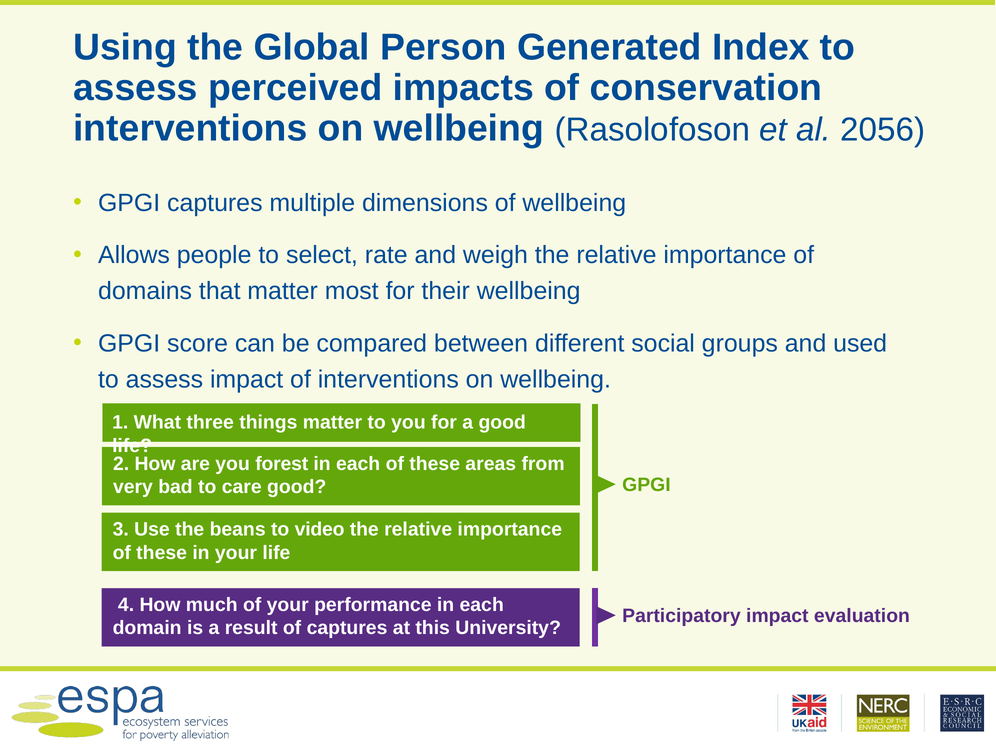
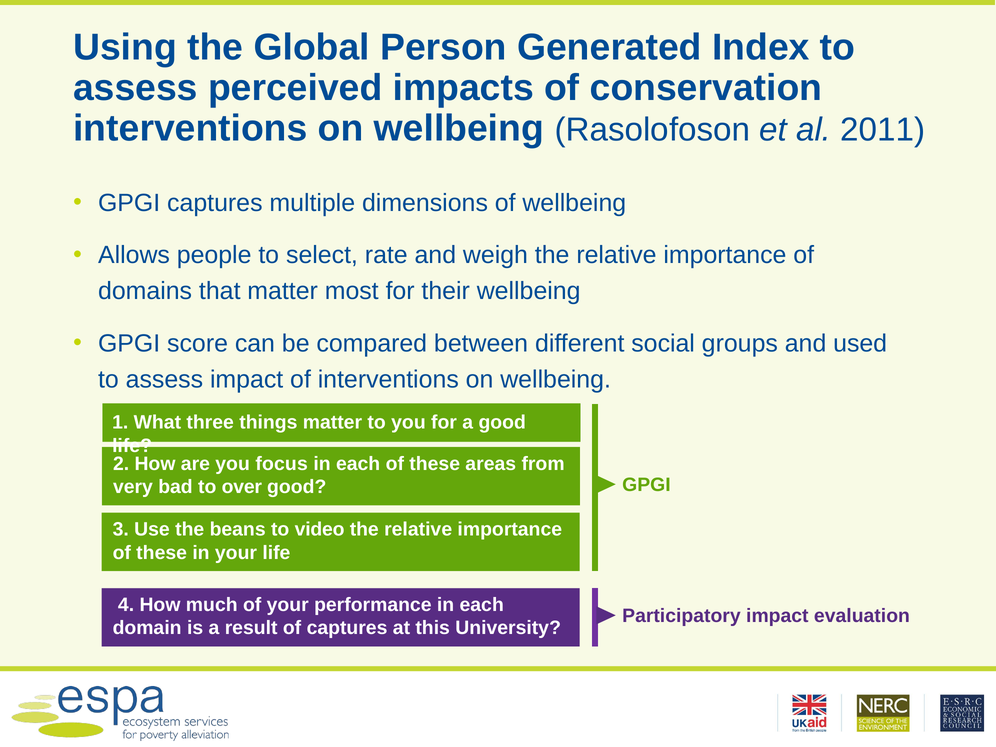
2056: 2056 -> 2011 (883, 130)
forest: forest -> focus (282, 464)
care: care -> over (242, 487)
